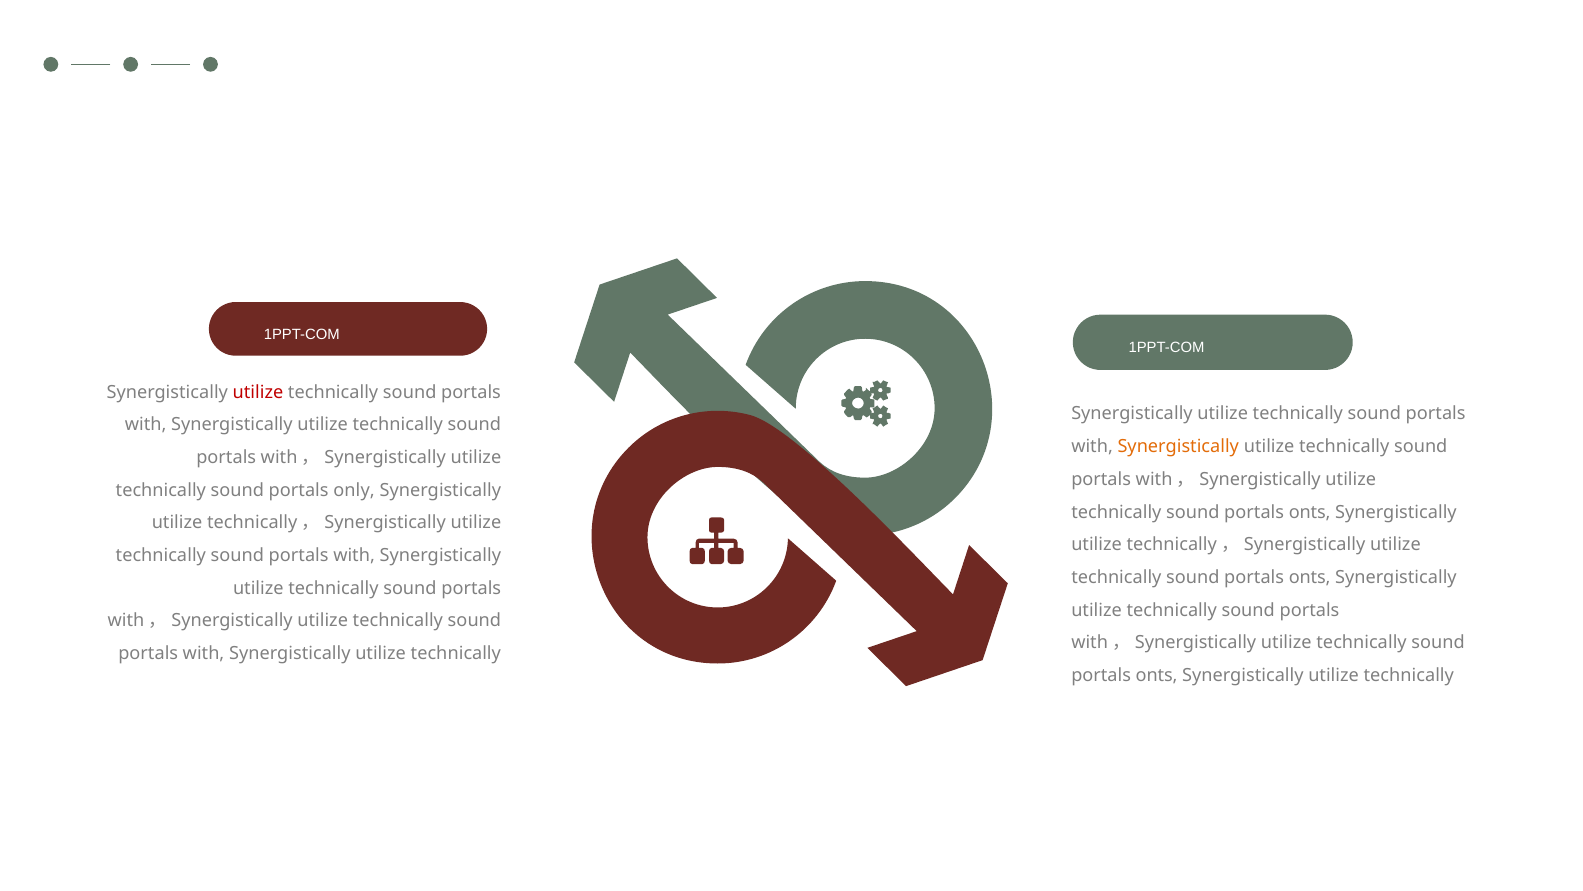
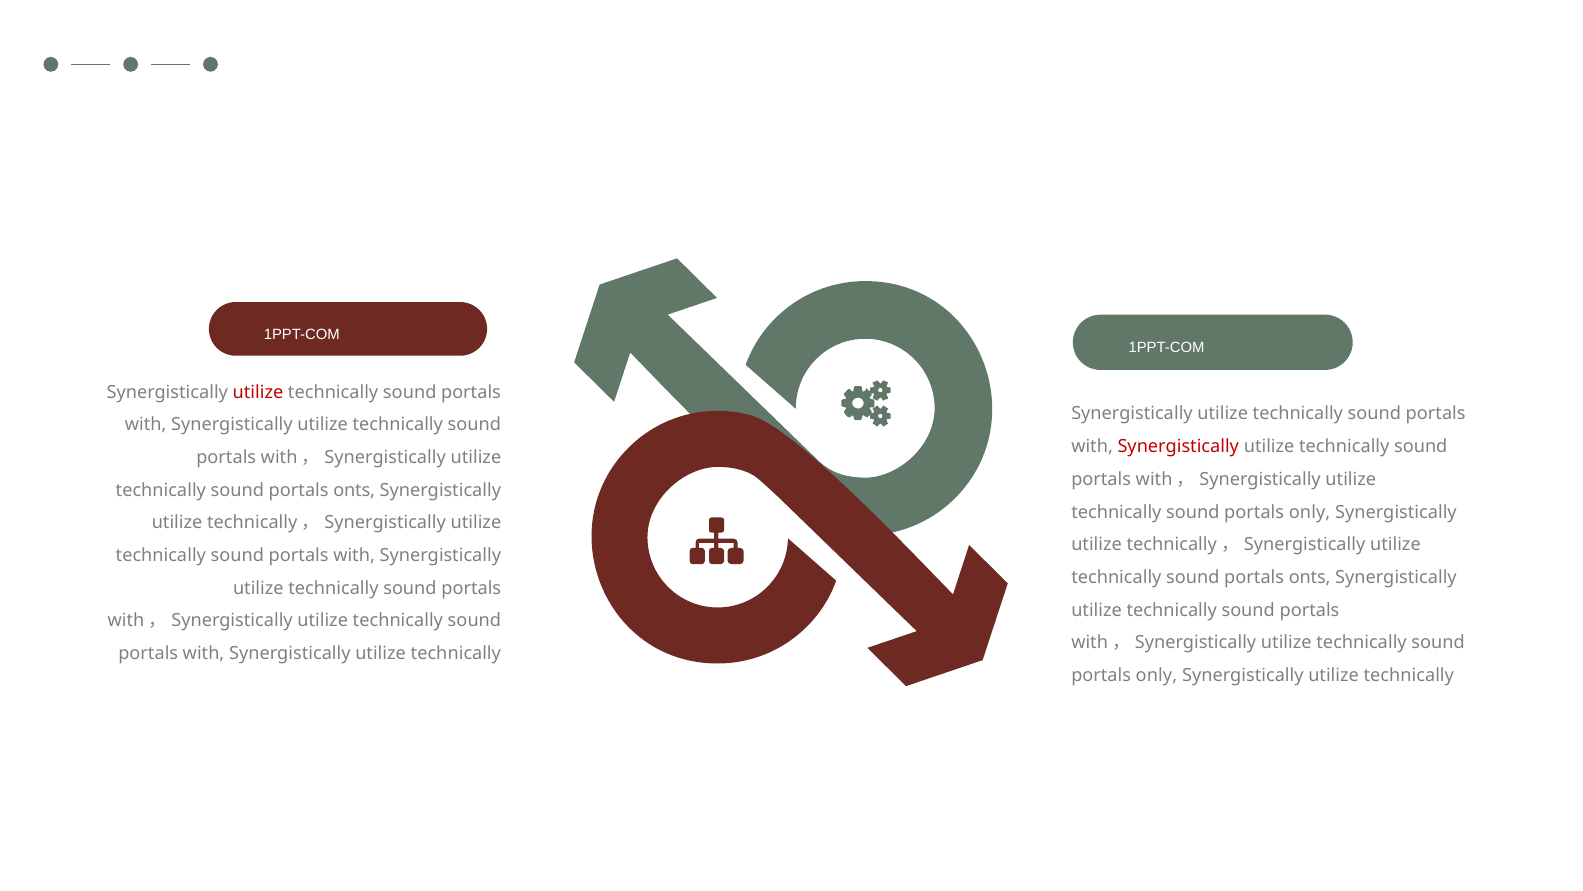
Synergistically colour: orange -> red (1178, 446)
only: only -> onts (354, 490)
onts: onts -> only (1310, 512)
onts: onts -> only (1156, 675)
